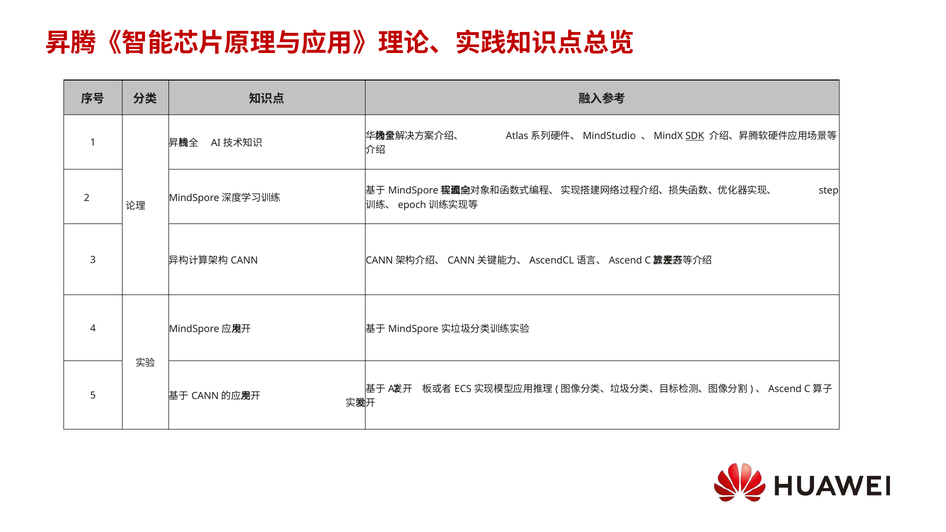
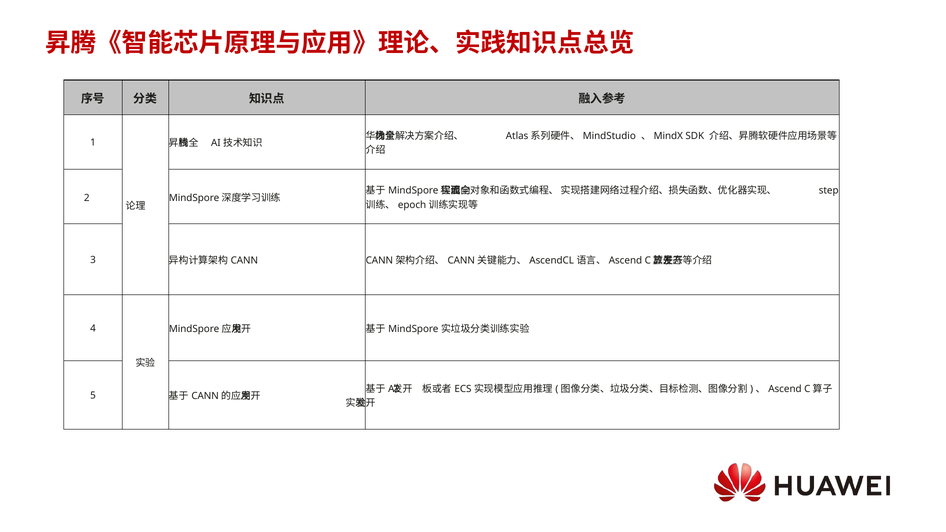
SDK underline: present -> none (695, 136)
